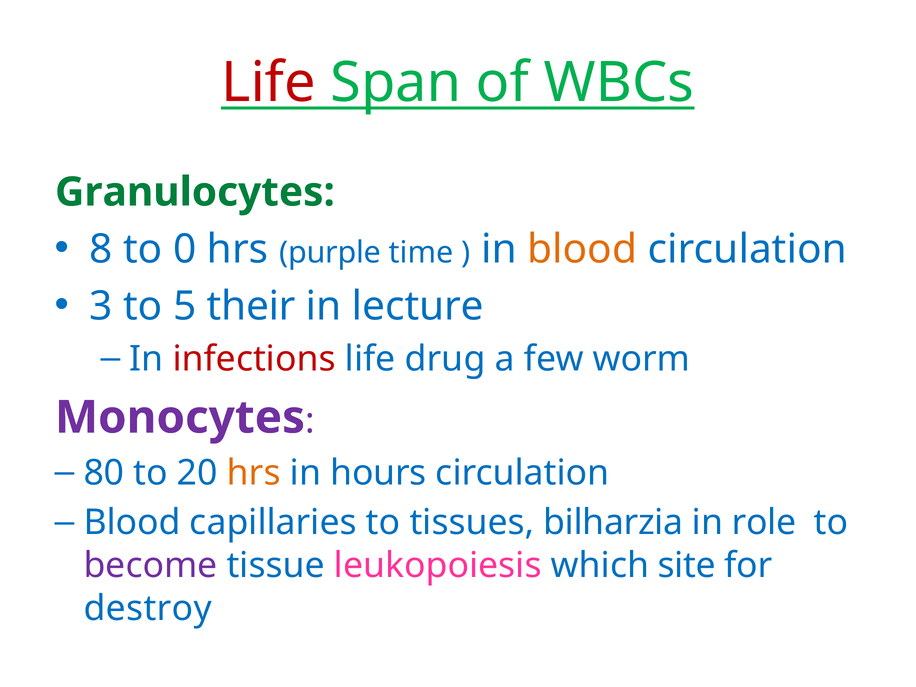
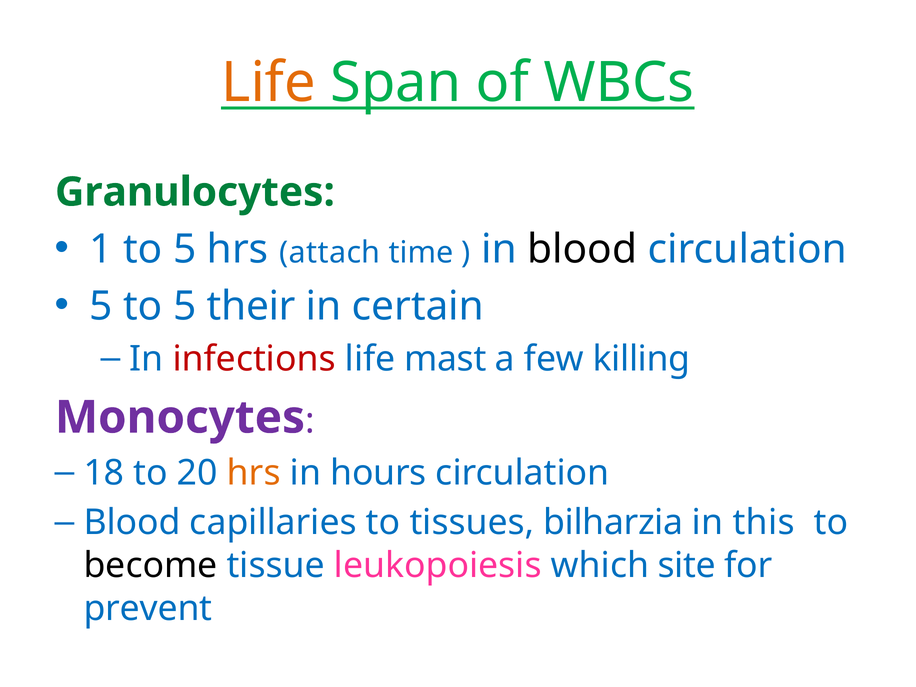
Life colour: red -> orange (268, 83)
8: 8 -> 1 (101, 249)
0: 0 -> 5 (185, 249)
purple: purple -> attach (330, 253)
blood colour: orange -> black (582, 249)
3: 3 -> 5 (101, 306)
lecture: lecture -> certain (418, 306)
drug: drug -> mast (445, 359)
worm: worm -> killing (642, 359)
80: 80 -> 18 (104, 473)
role: role -> this (764, 523)
become colour: purple -> black (151, 566)
destroy: destroy -> prevent (148, 608)
